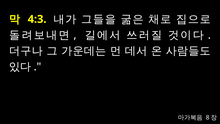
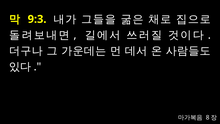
4:3: 4:3 -> 9:3 (37, 19)
